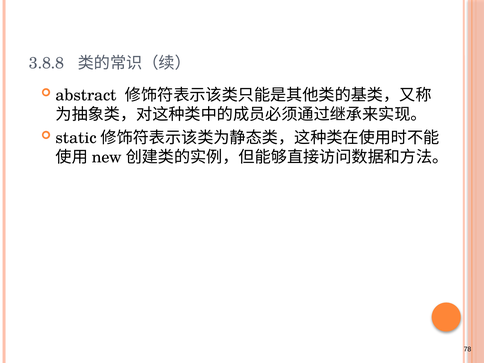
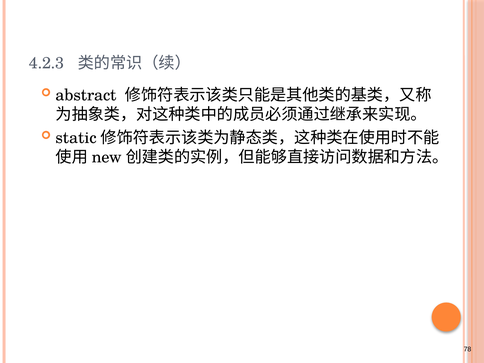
3.8.8: 3.8.8 -> 4.2.3 (47, 63)
